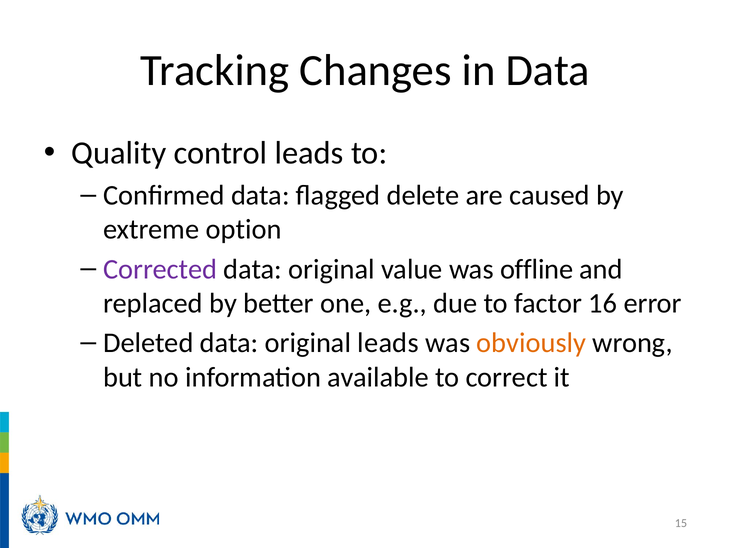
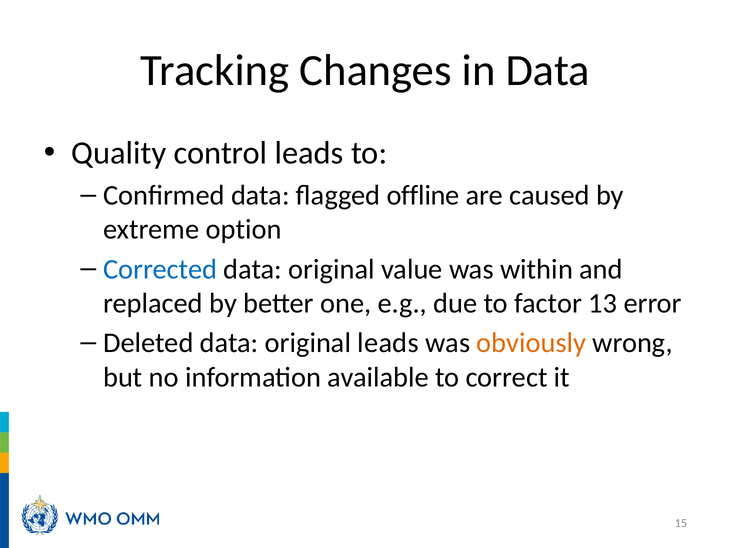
delete: delete -> offline (423, 195)
Corrected colour: purple -> blue (160, 269)
offline: offline -> within (536, 269)
16: 16 -> 13 (603, 303)
